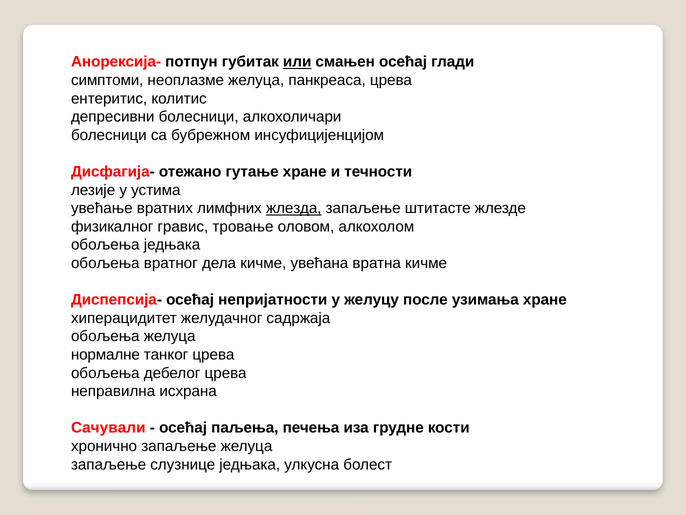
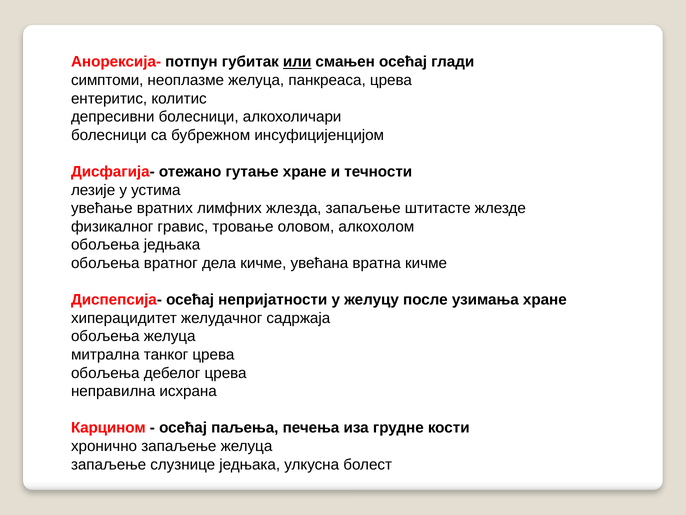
жлезда underline: present -> none (294, 208)
нормалне: нормалне -> митрална (105, 354)
Сачували: Сачували -> Карцином (108, 428)
